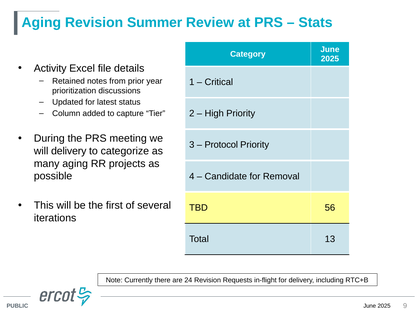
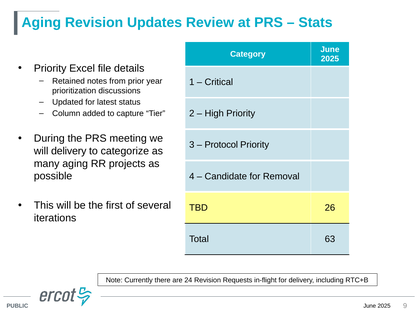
Summer: Summer -> Updates (155, 23)
Activity: Activity -> Priority (50, 68)
56: 56 -> 26 (330, 208)
13: 13 -> 63 (330, 239)
